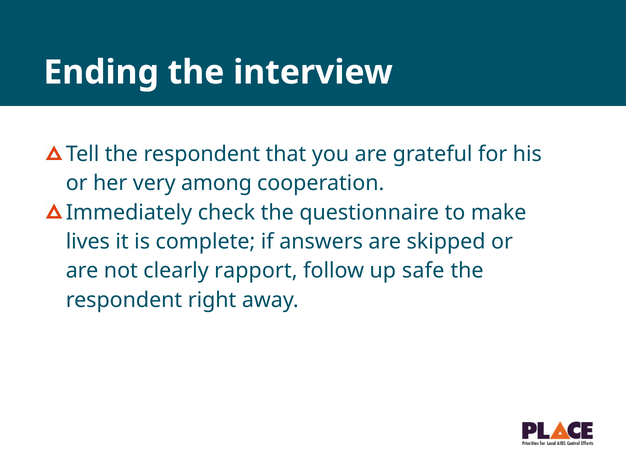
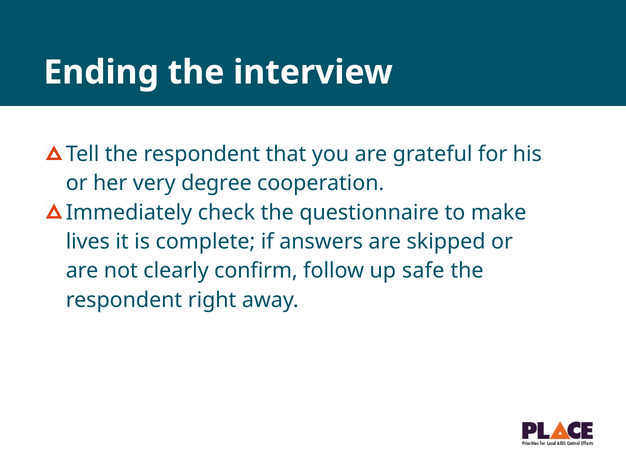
among: among -> degree (216, 183)
rapport: rapport -> confirm (256, 271)
